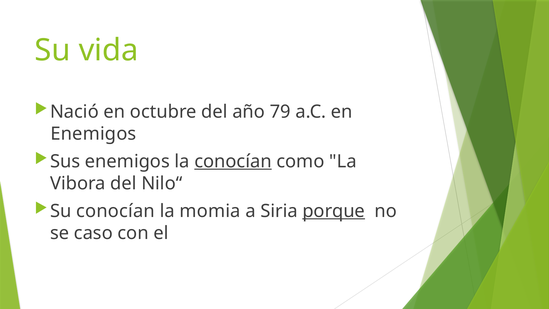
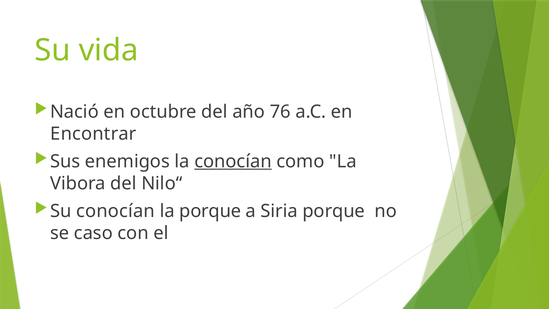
79: 79 -> 76 (280, 112)
Enemigos: Enemigos -> Encontrar (93, 134)
la momia: momia -> porque (210, 211)
porque underline: present -> none (334, 211)
